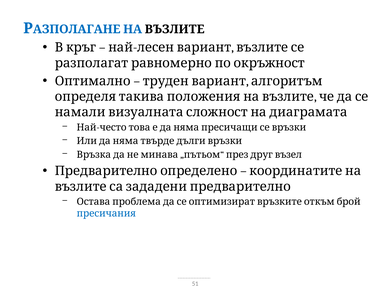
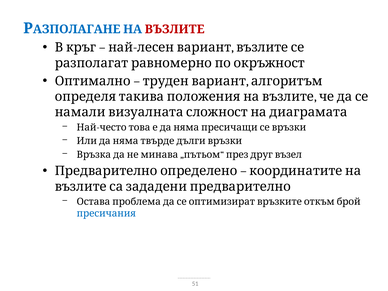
ВЪЗЛИТЕ colour: black -> red (175, 29)
